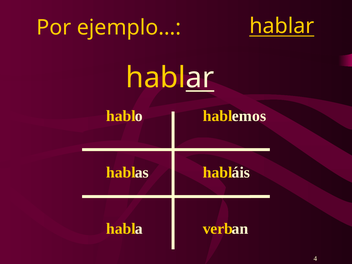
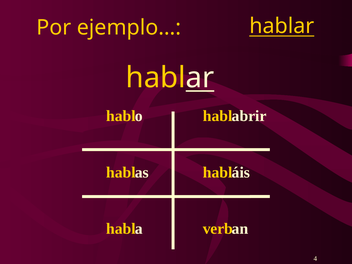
emos: emos -> abrir (249, 116)
